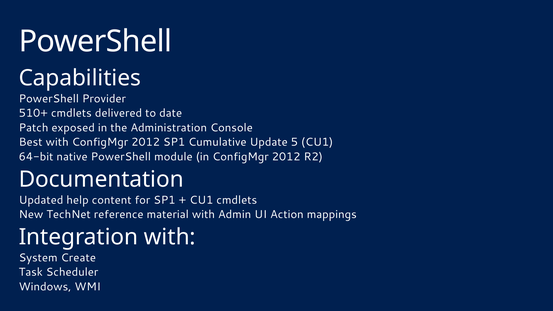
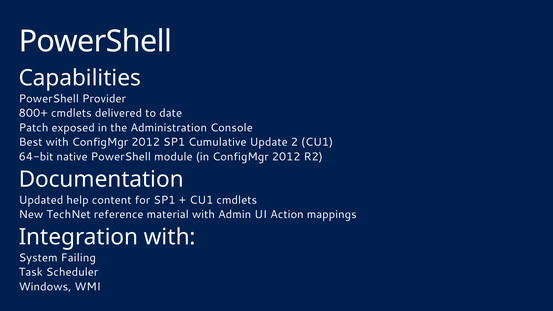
510+: 510+ -> 800+ (33, 113)
5: 5 -> 2 (294, 142)
Create: Create -> Failing (78, 258)
